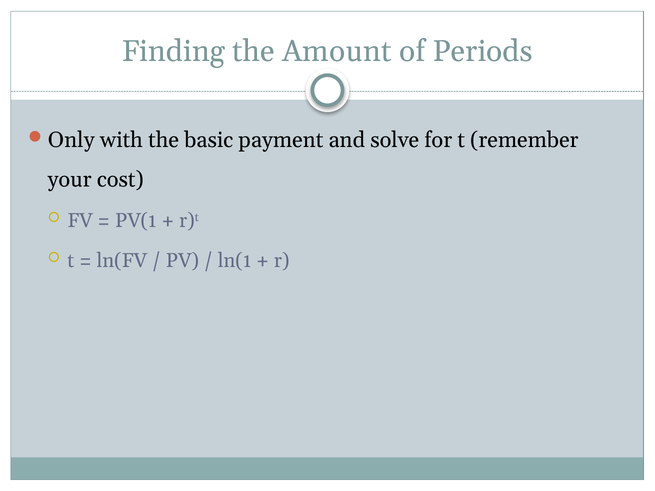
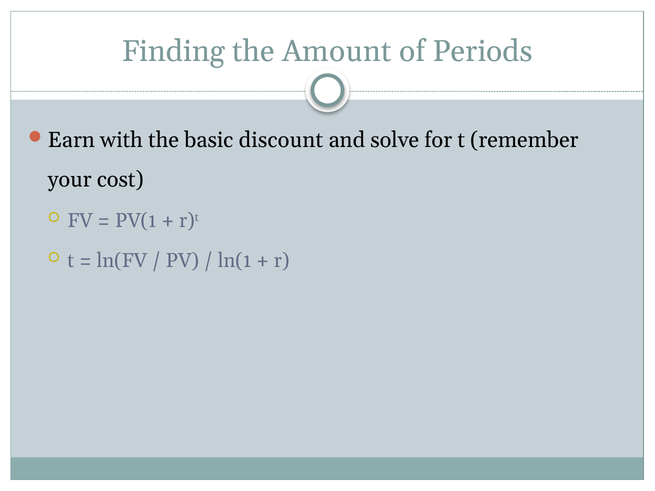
Only: Only -> Earn (71, 140)
payment: payment -> discount (281, 140)
